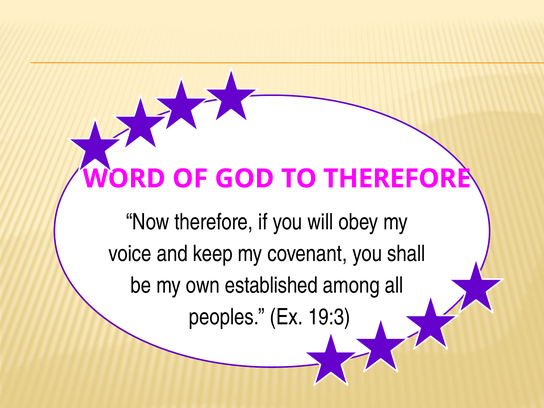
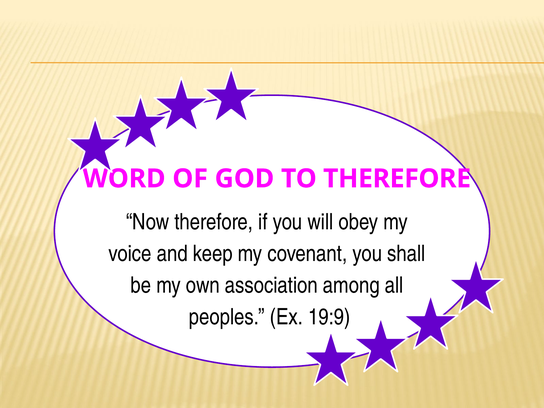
established: established -> association (271, 285)
19:3: 19:3 -> 19:9 (329, 317)
